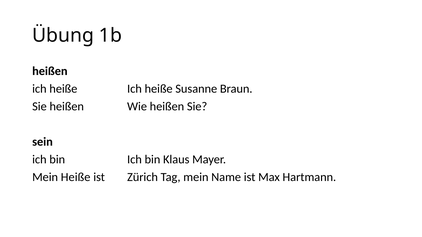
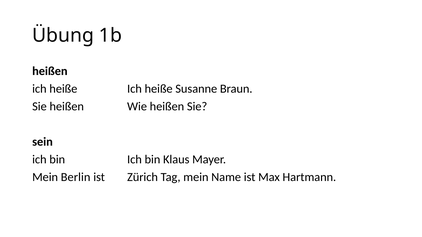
Mein Heiße: Heiße -> Berlin (76, 178)
